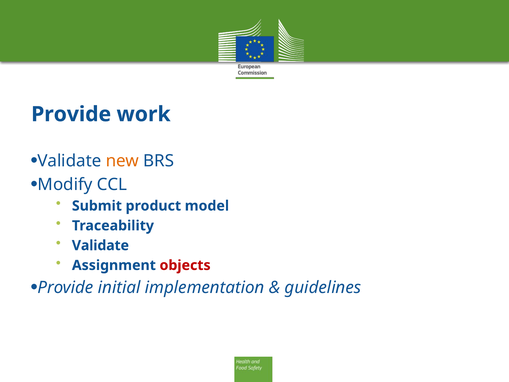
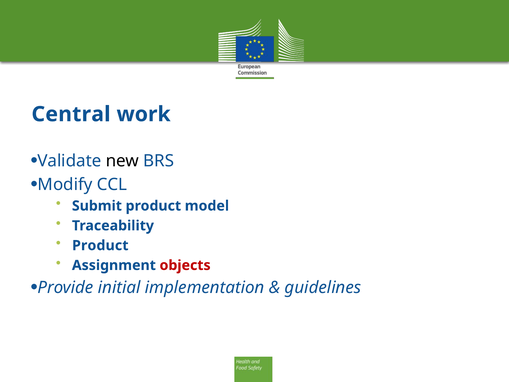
Provide: Provide -> Central (71, 114)
new colour: orange -> black (122, 161)
Validate: Validate -> Product (100, 245)
